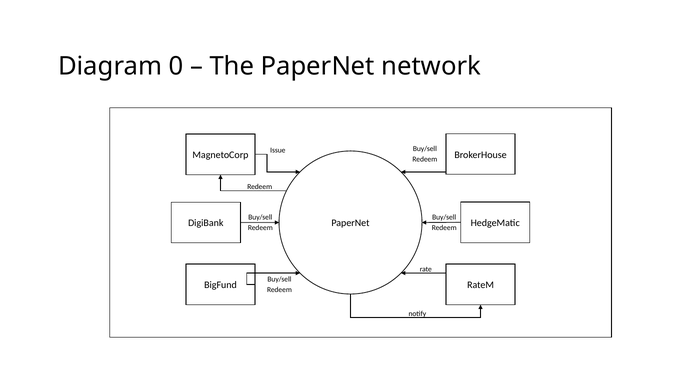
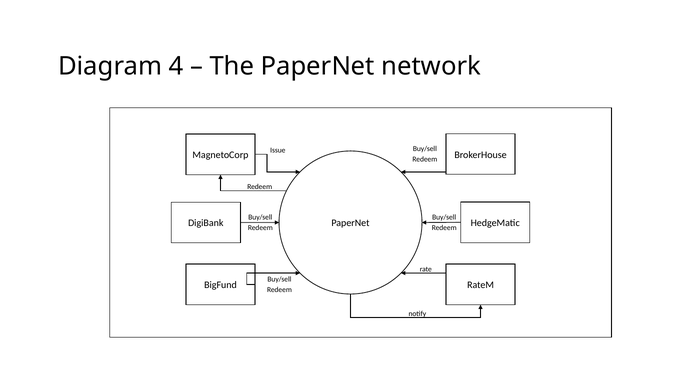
0: 0 -> 4 (176, 66)
